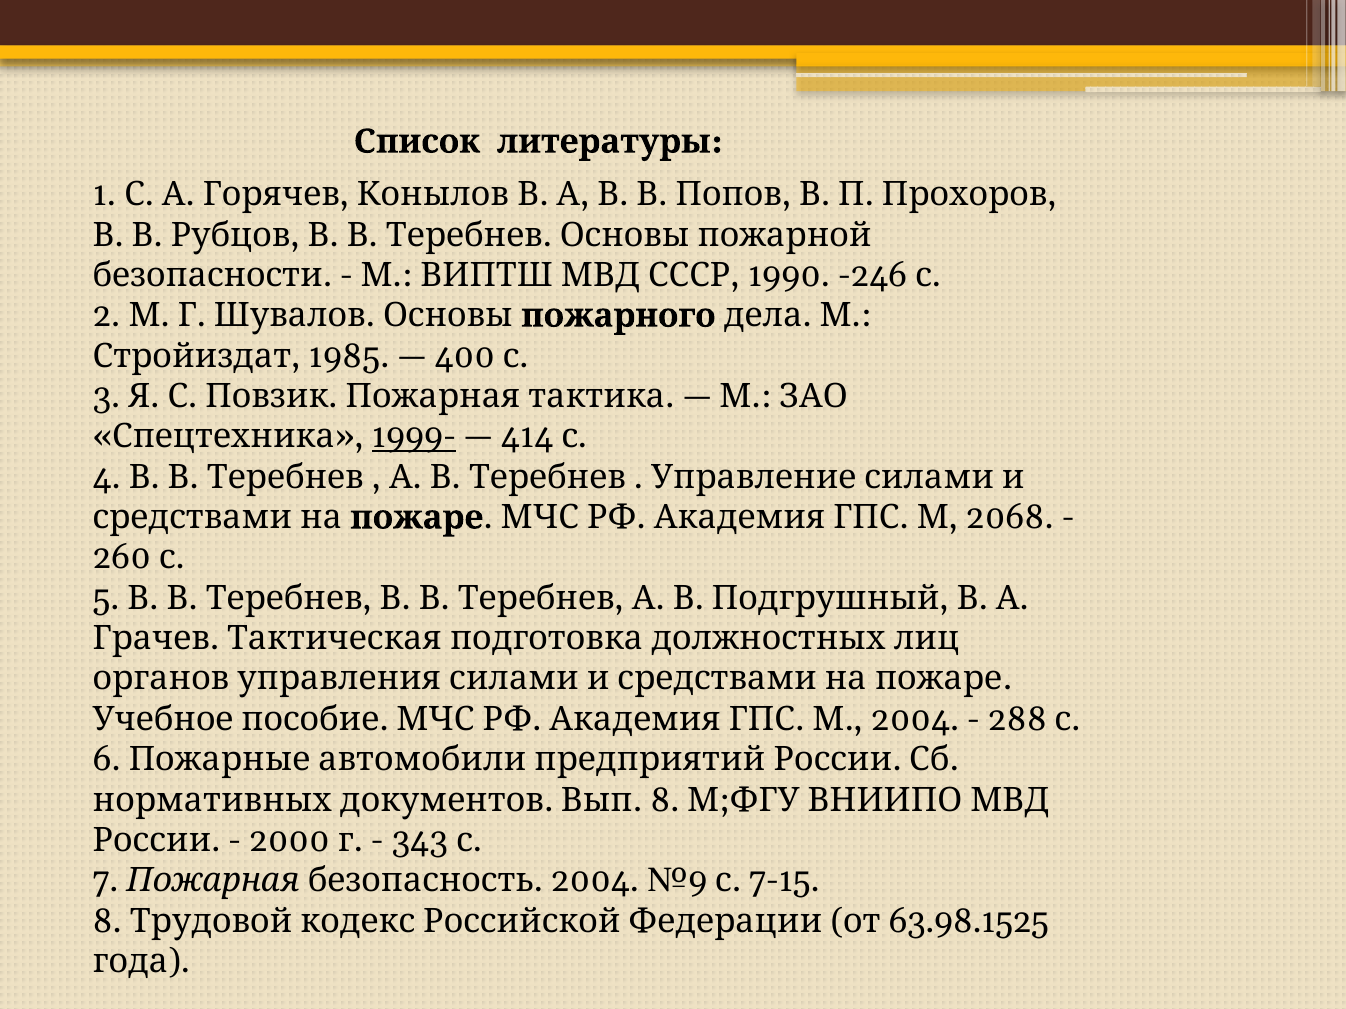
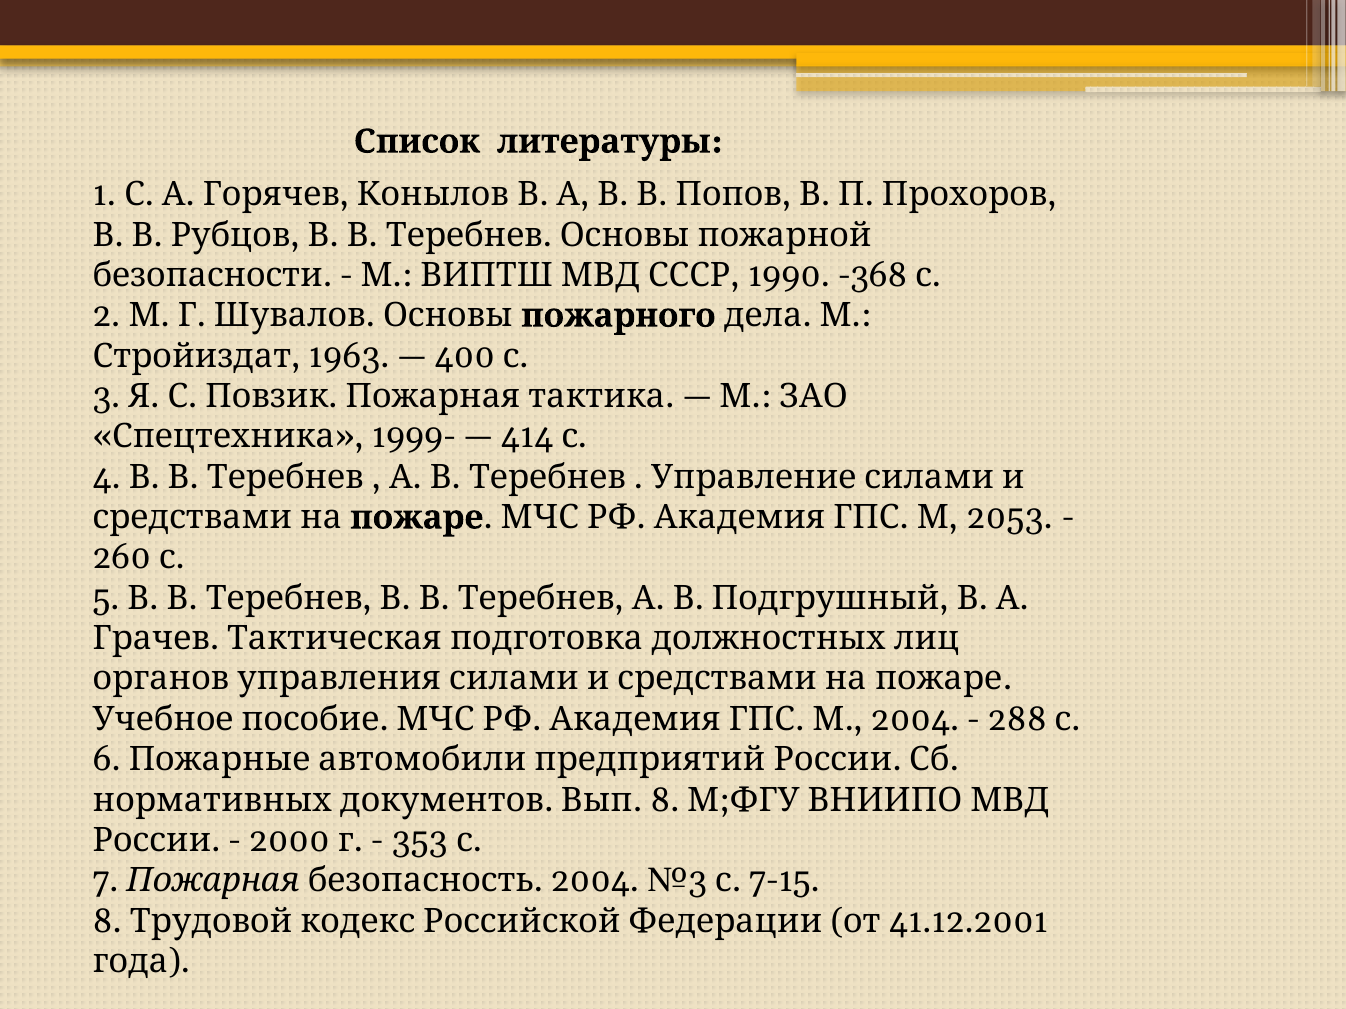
-246: -246 -> -368 (873, 275)
1985: 1985 -> 1963 (349, 356)
1999- underline: present -> none (414, 437)
2068: 2068 -> 2053 (1010, 518)
343: 343 -> 353 (420, 841)
№9: №9 -> №3 (677, 881)
63.98.1525: 63.98.1525 -> 41.12.2001 (969, 922)
